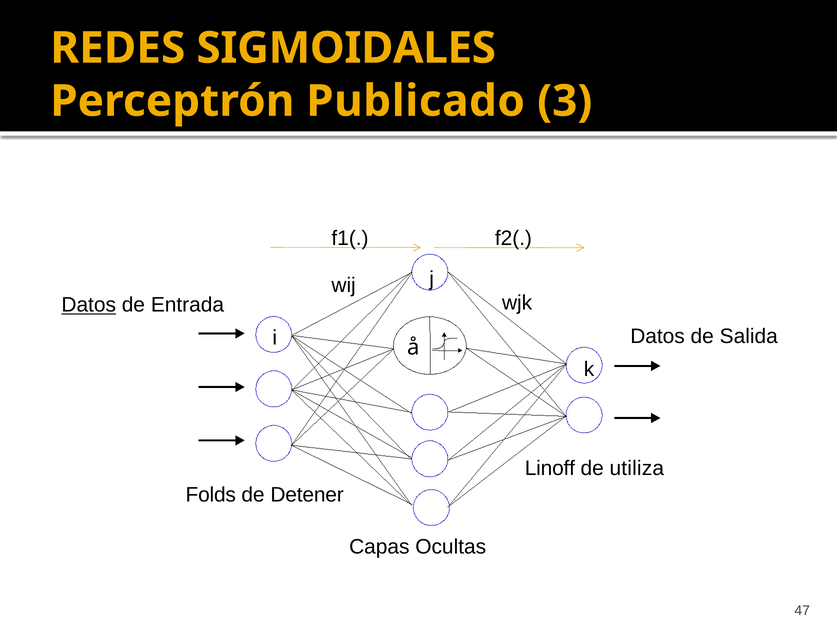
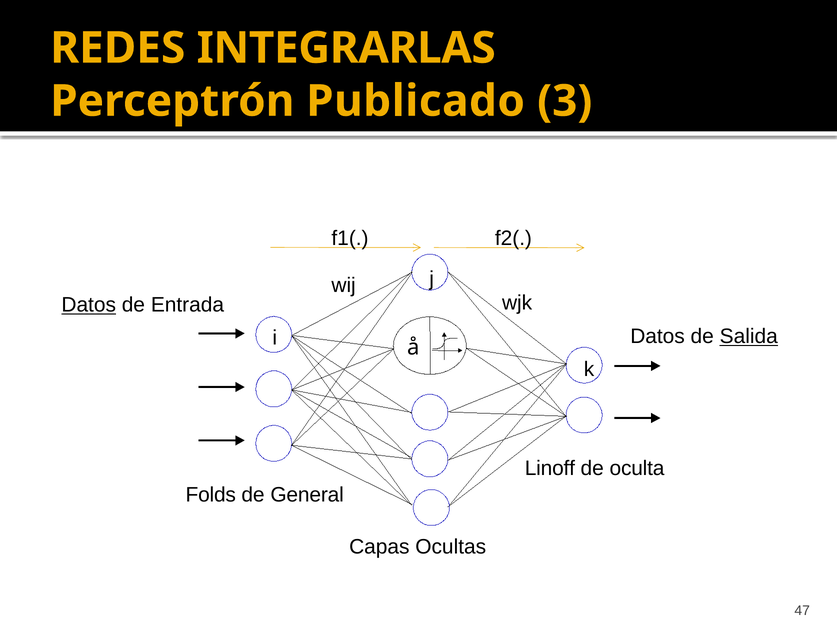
SIGMOIDALES: SIGMOIDALES -> INTEGRARLAS (346, 48)
Salida underline: none -> present (749, 336)
utiliza: utiliza -> oculta (637, 468)
Detener: Detener -> General (307, 494)
